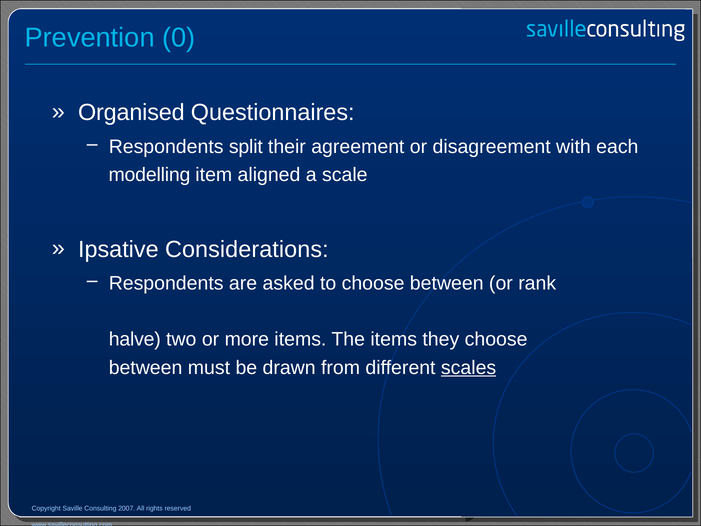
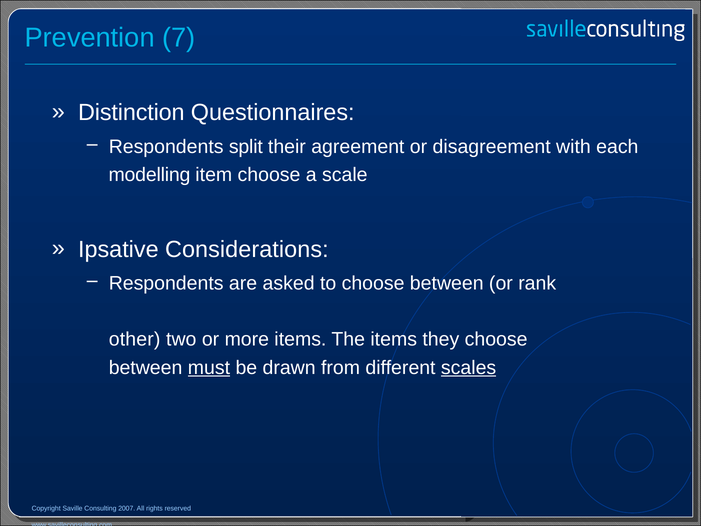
0: 0 -> 7 (179, 38)
Organised: Organised -> Distinction (131, 113)
item aligned: aligned -> choose (269, 175)
halve: halve -> other (135, 339)
must underline: none -> present (209, 367)
